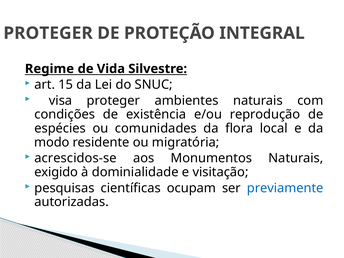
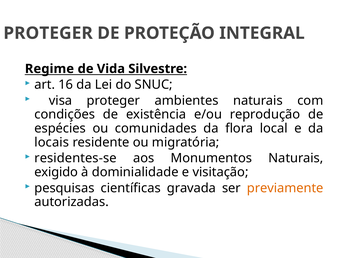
15: 15 -> 16 (66, 85)
modo: modo -> locais (52, 142)
acrescidos-se: acrescidos-se -> residentes-se (75, 158)
ocupam: ocupam -> gravada (191, 188)
previamente colour: blue -> orange (285, 188)
